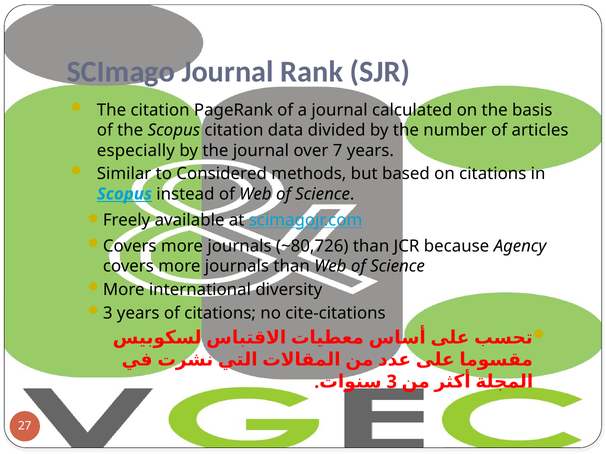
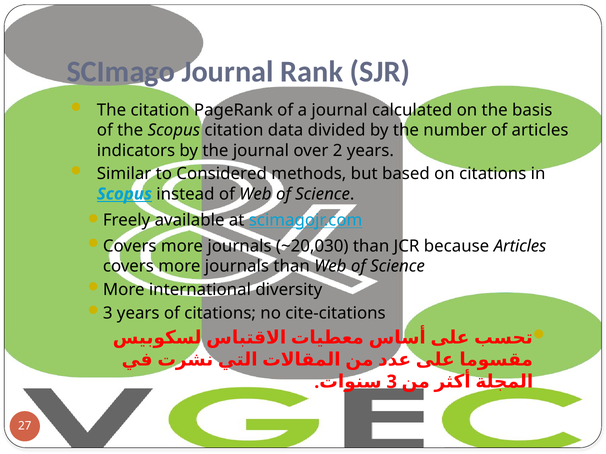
especially: especially -> indicators (136, 151)
7: 7 -> 2 (338, 151)
~80,726: ~80,726 -> ~20,030 (312, 246)
because Agency: Agency -> Articles (520, 246)
